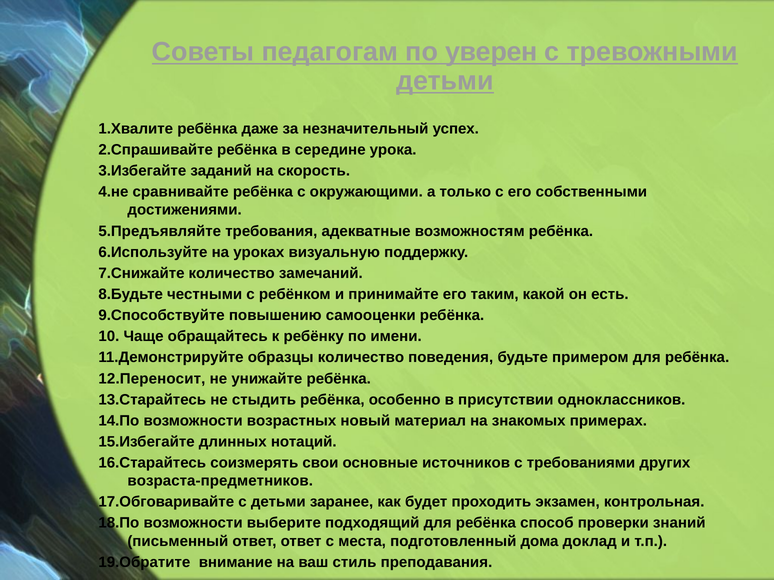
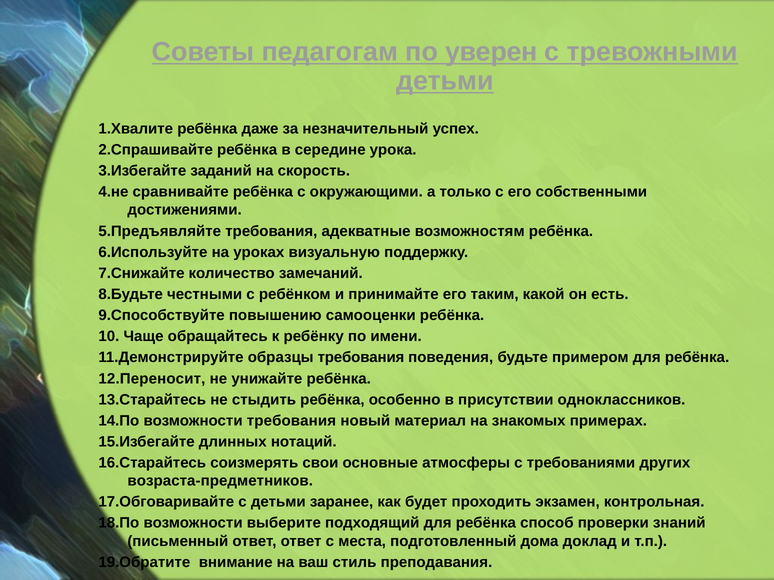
образцы количество: количество -> требования (361, 358)
возможности возрастных: возрастных -> требования (291, 421)
источников: источников -> атмосферы (466, 463)
